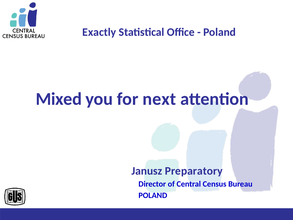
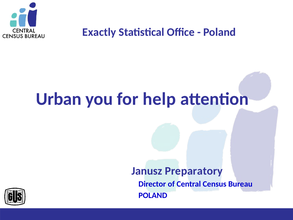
Mixed: Mixed -> Urban (59, 99)
next: next -> help (159, 99)
